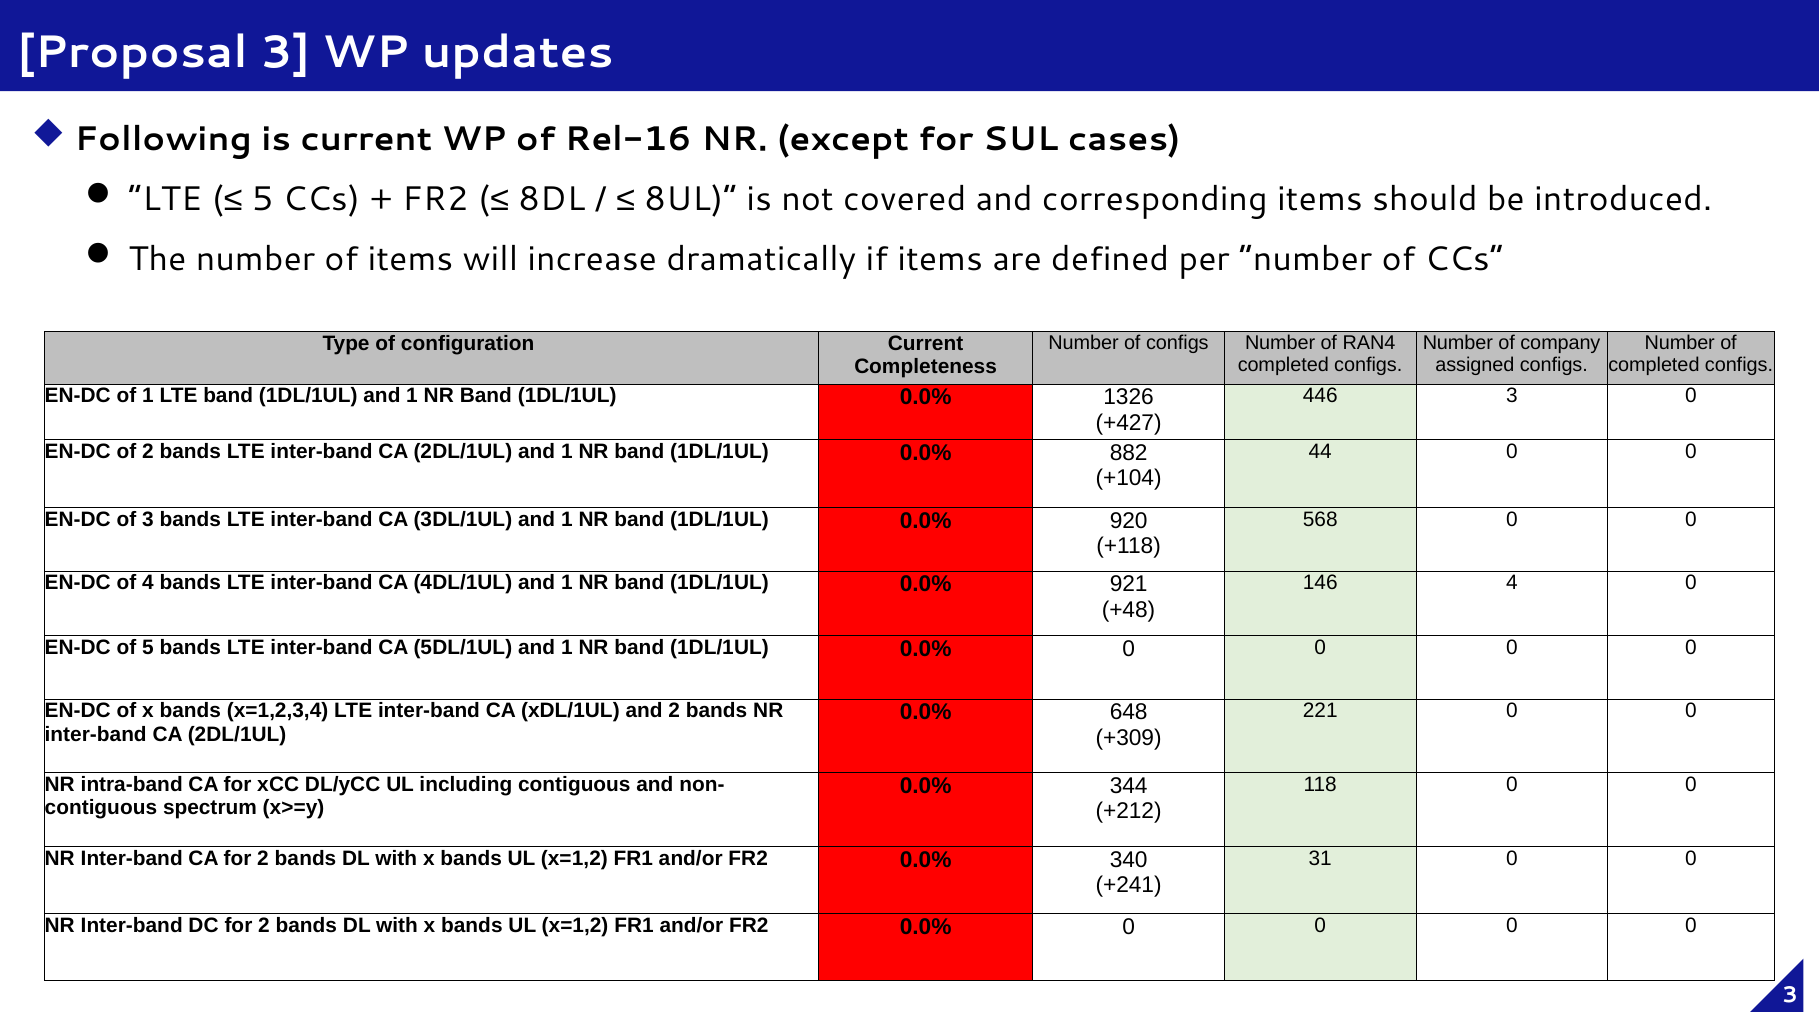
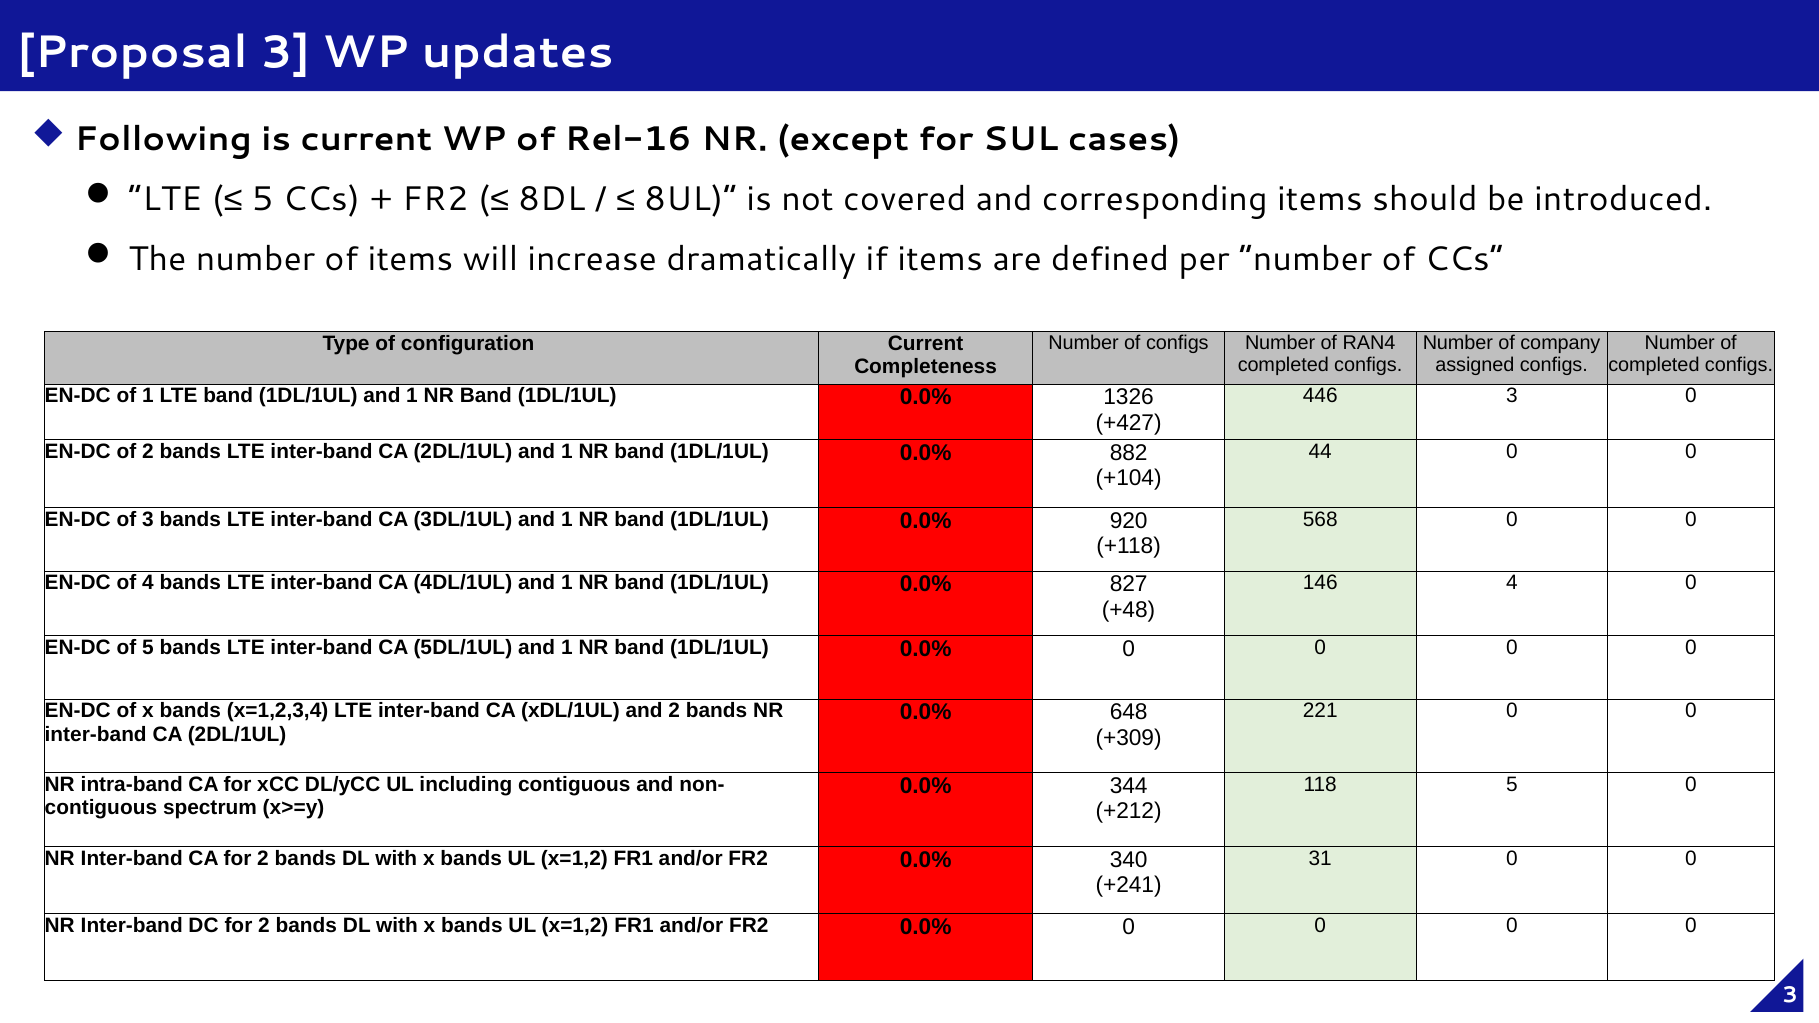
921: 921 -> 827 (1129, 584)
118 0: 0 -> 5 (1512, 785)
